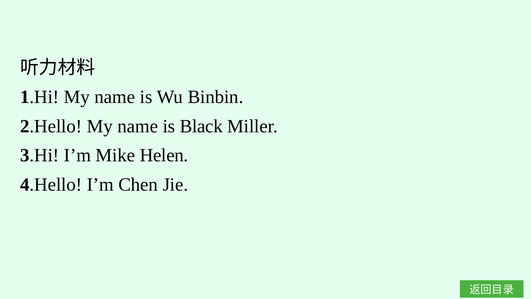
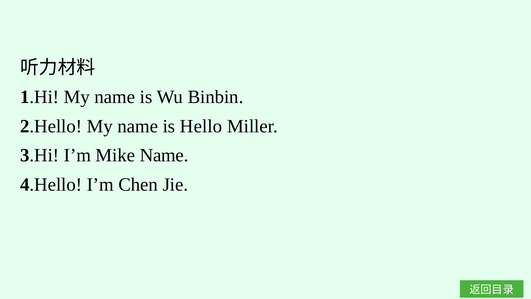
Black: Black -> Hello (201, 126)
Mike Helen: Helen -> Name (164, 155)
